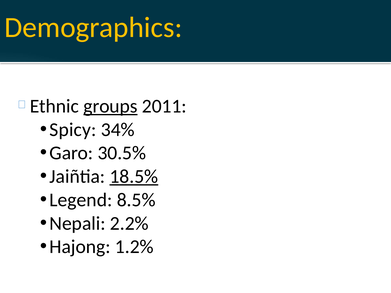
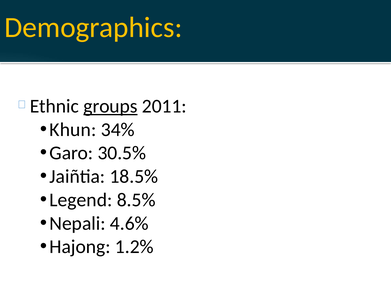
Spicy: Spicy -> Khun (73, 130)
18.5% underline: present -> none (134, 177)
2.2%: 2.2% -> 4.6% (129, 224)
